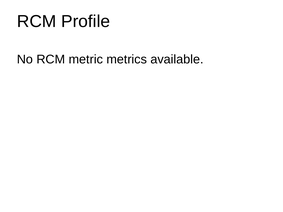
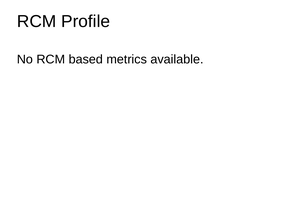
metric: metric -> based (86, 59)
